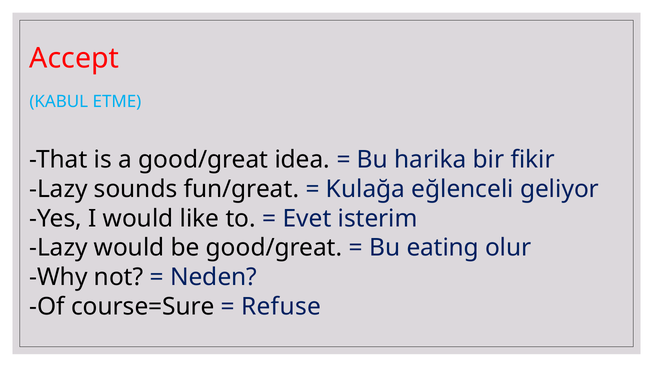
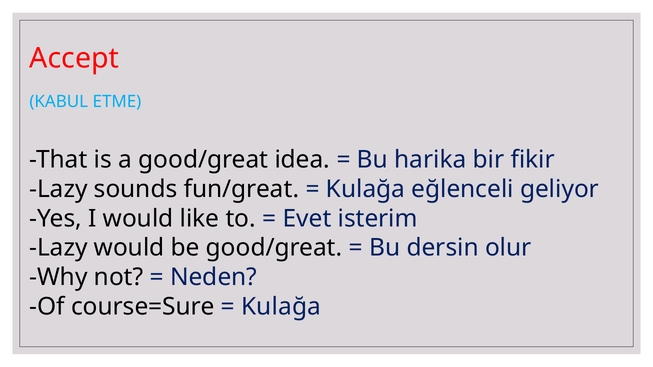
eating: eating -> dersin (443, 248)
Refuse: Refuse -> Kulağa (281, 307)
